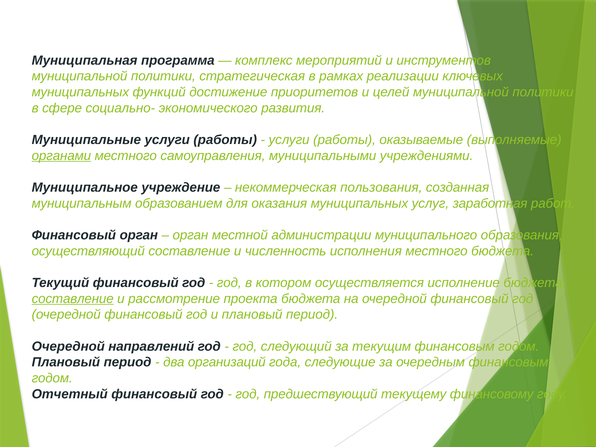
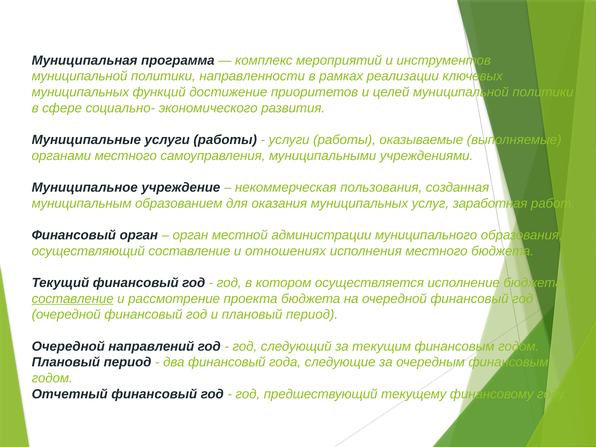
стратегическая: стратегическая -> направленности (252, 76)
органами underline: present -> none (61, 156)
численность: численность -> отношениях (286, 251)
два организаций: организаций -> финансовый (227, 362)
